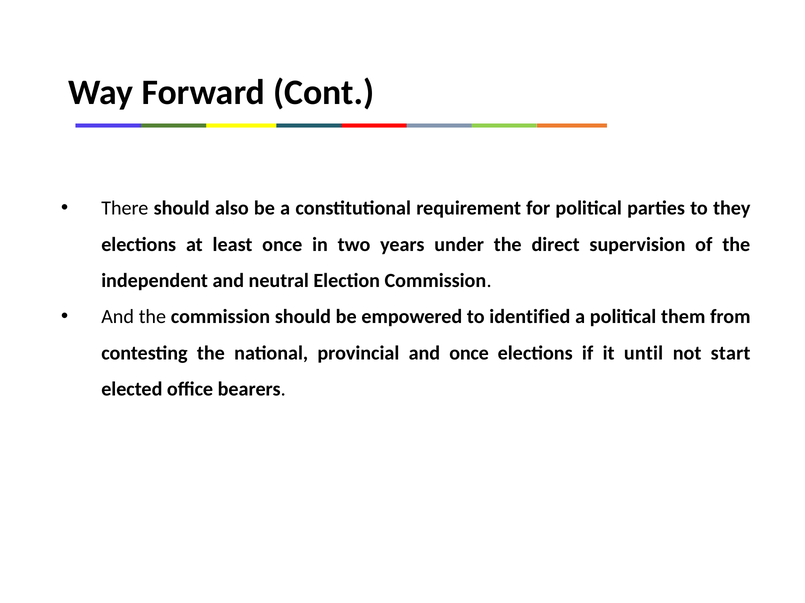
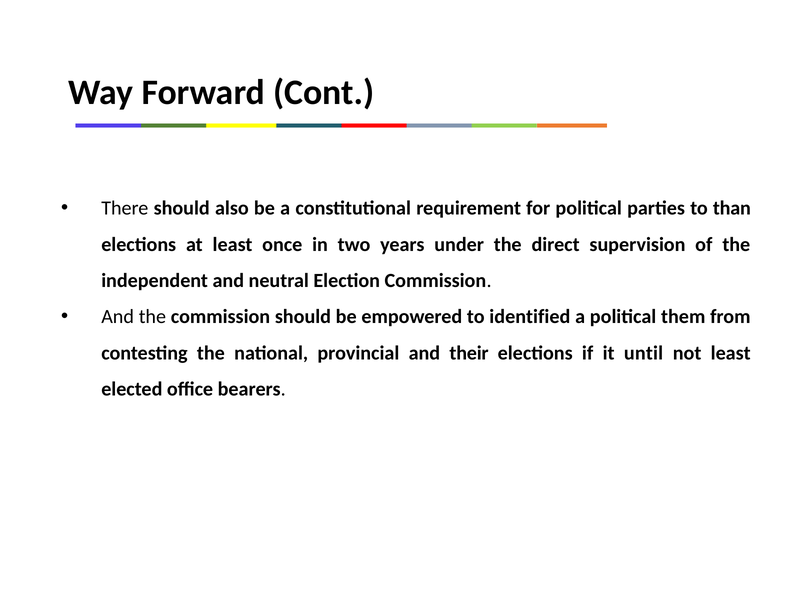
they: they -> than (732, 208)
and once: once -> their (469, 353)
not start: start -> least (731, 353)
